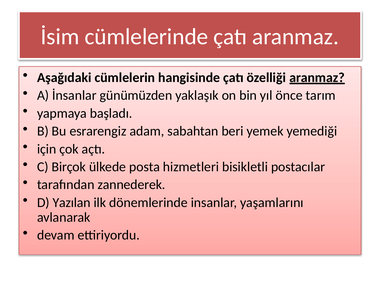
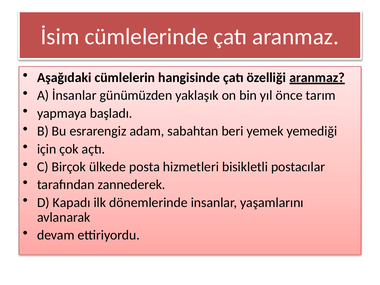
Yazılan: Yazılan -> Kapadı (72, 203)
